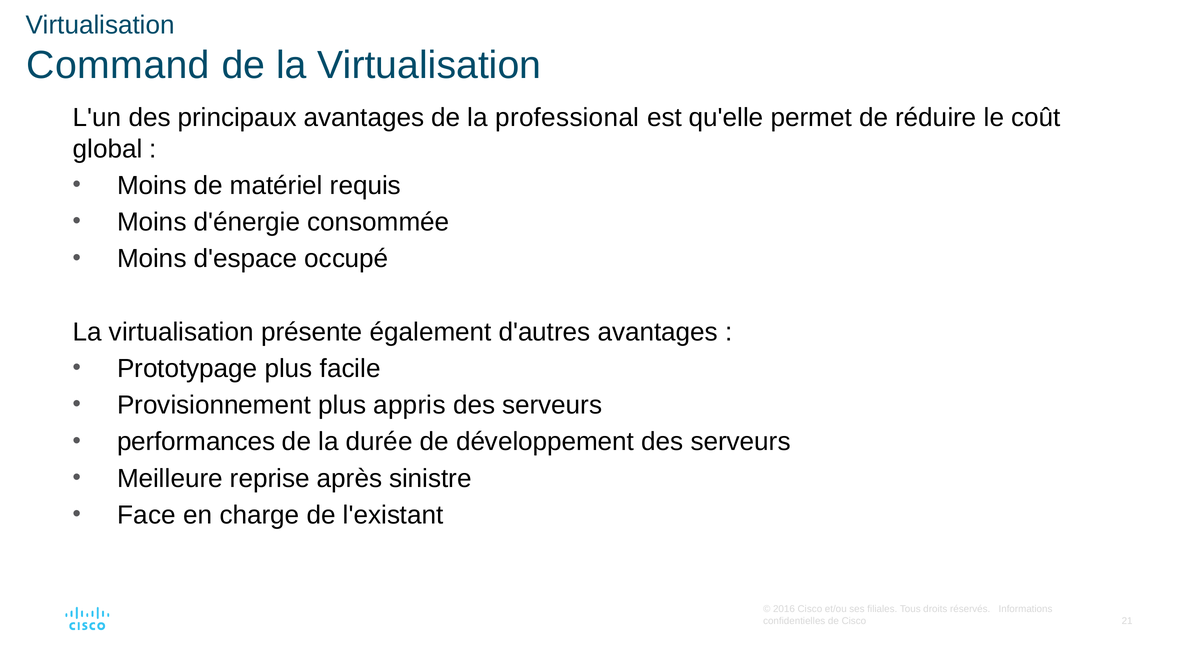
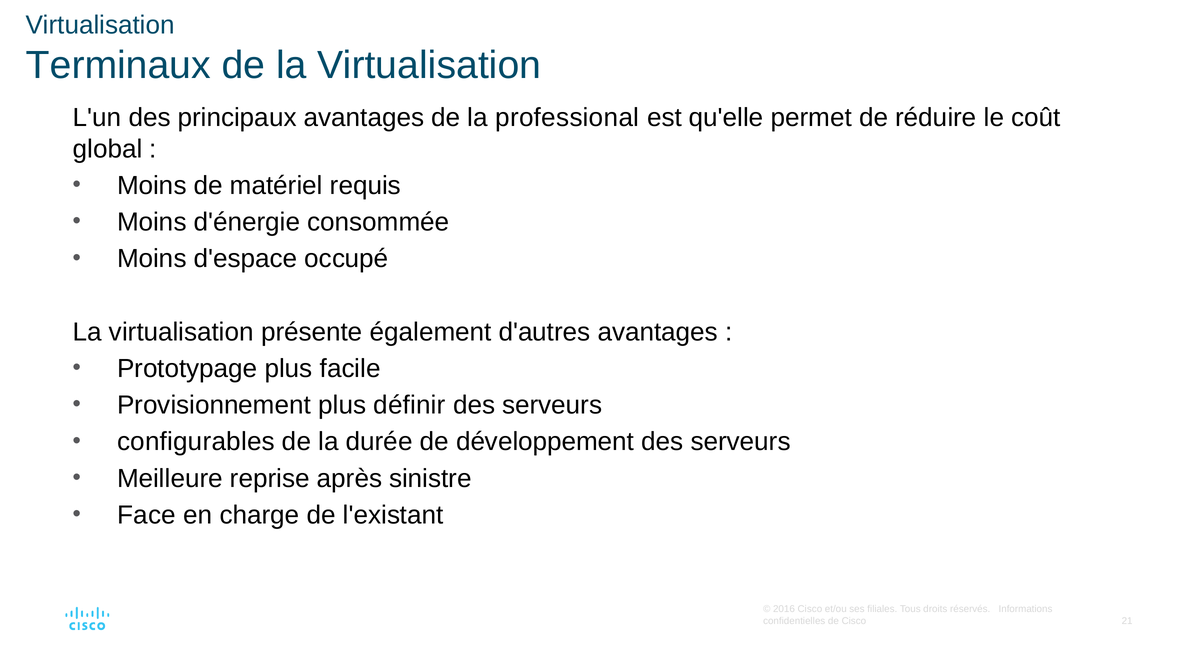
Command: Command -> Terminaux (118, 66)
appris: appris -> définir (409, 405)
performances: performances -> configurables (196, 442)
